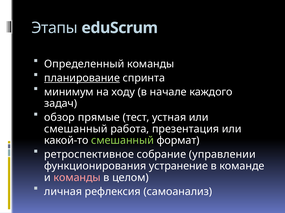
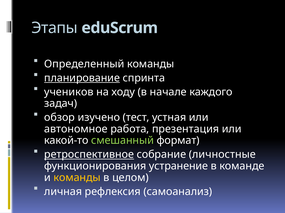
минимум: минимум -> учеников (69, 92)
прямые: прямые -> изучено (99, 118)
смешанный: смешанный -> автономное (76, 129)
ретроспективное underline: none -> present (89, 155)
управлении: управлении -> личностные (222, 155)
команды colour: pink -> yellow (77, 178)
